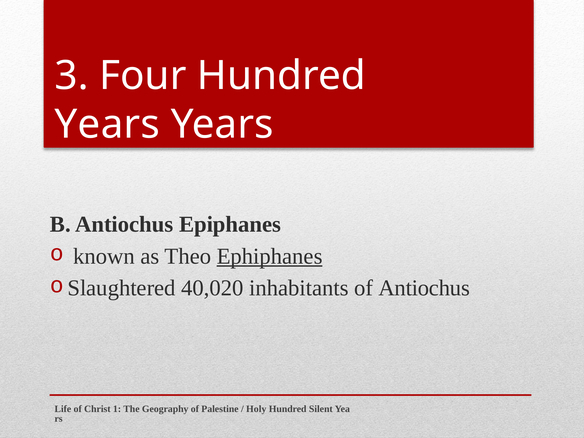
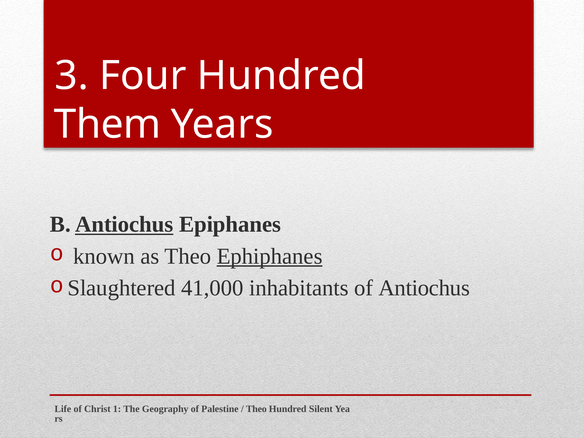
Years: Years -> Them (108, 125)
Antiochus underline: none -> present (124, 224)
40,020: 40,020 -> 41,000 (212, 288)
Holy: Holy -> Theo (256, 409)
